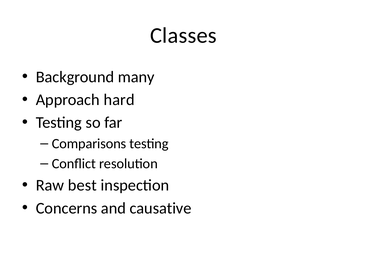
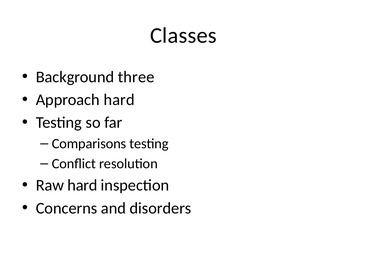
many: many -> three (136, 77)
Raw best: best -> hard (82, 186)
causative: causative -> disorders (160, 208)
